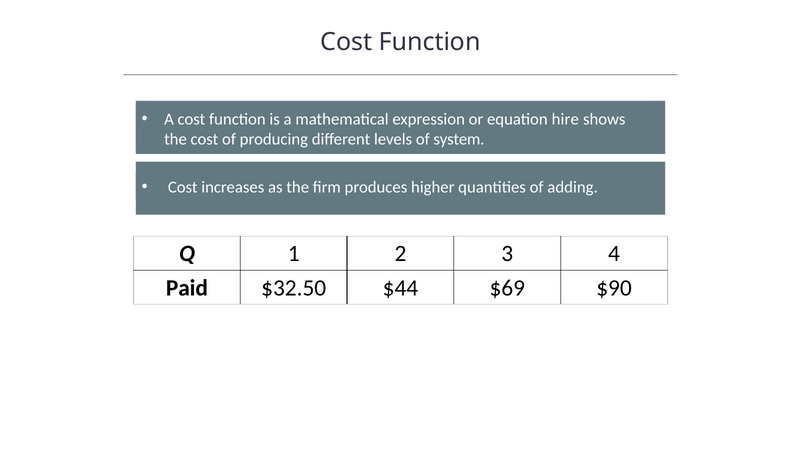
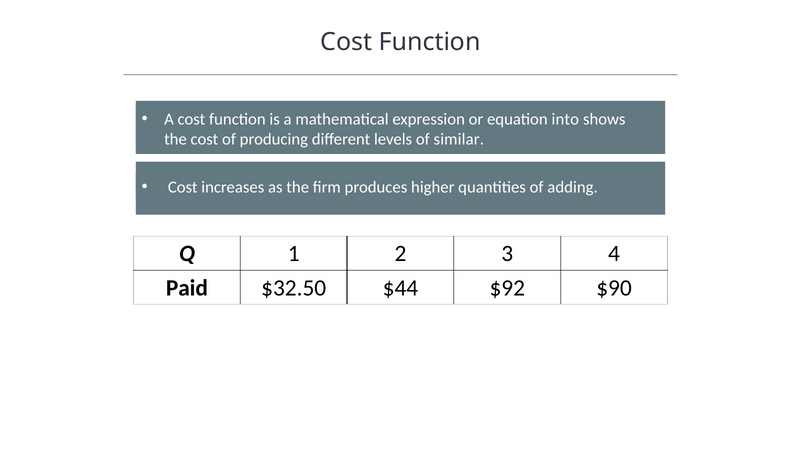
hire: hire -> into (565, 119)
system: system -> similar (459, 139)
$69: $69 -> $92 (507, 288)
